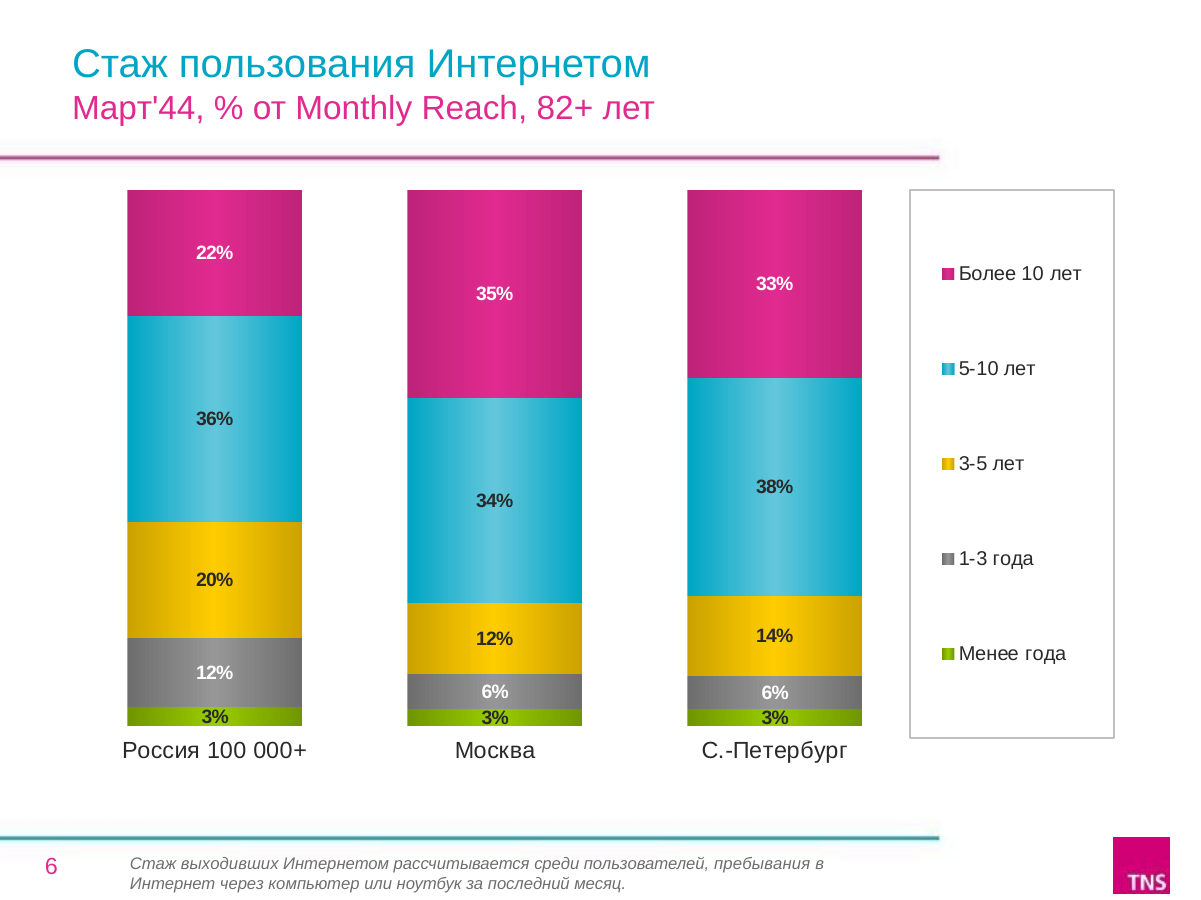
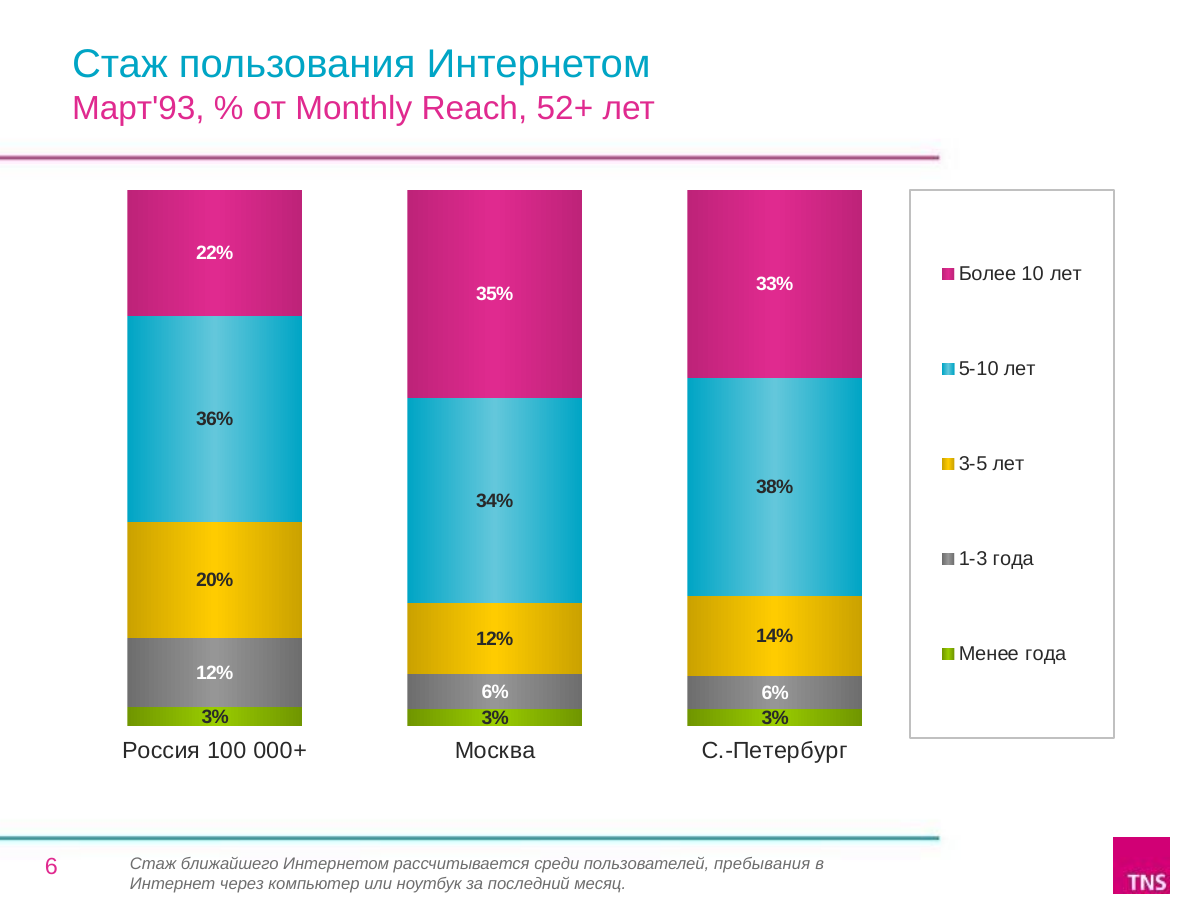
Март'44: Март'44 -> Март'93 (138, 108)
82+: 82+ -> 52+ (565, 108)
выходивших: выходивших -> ближайшего (230, 865)
